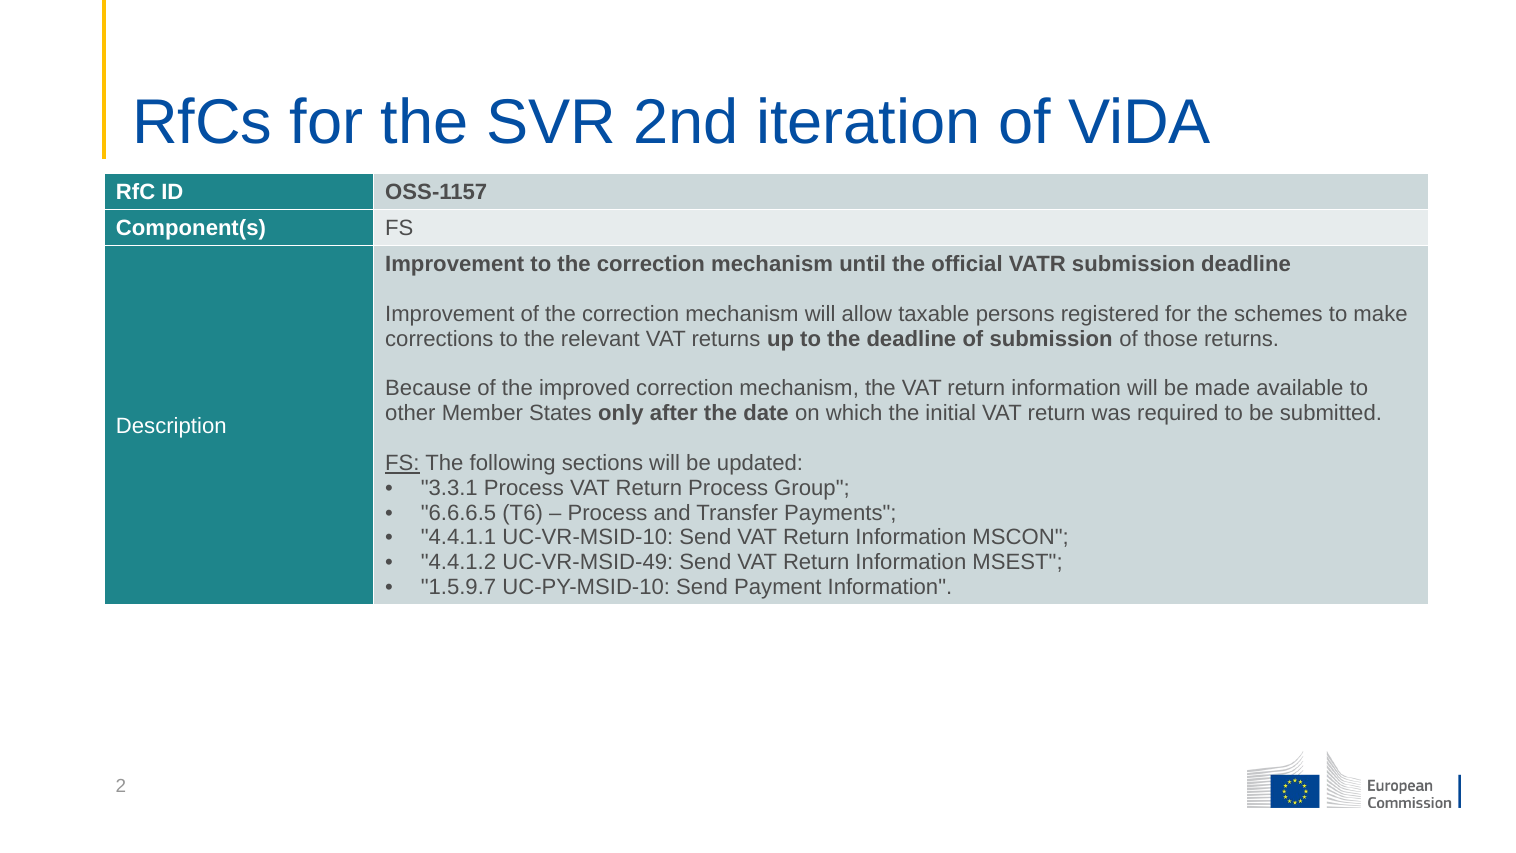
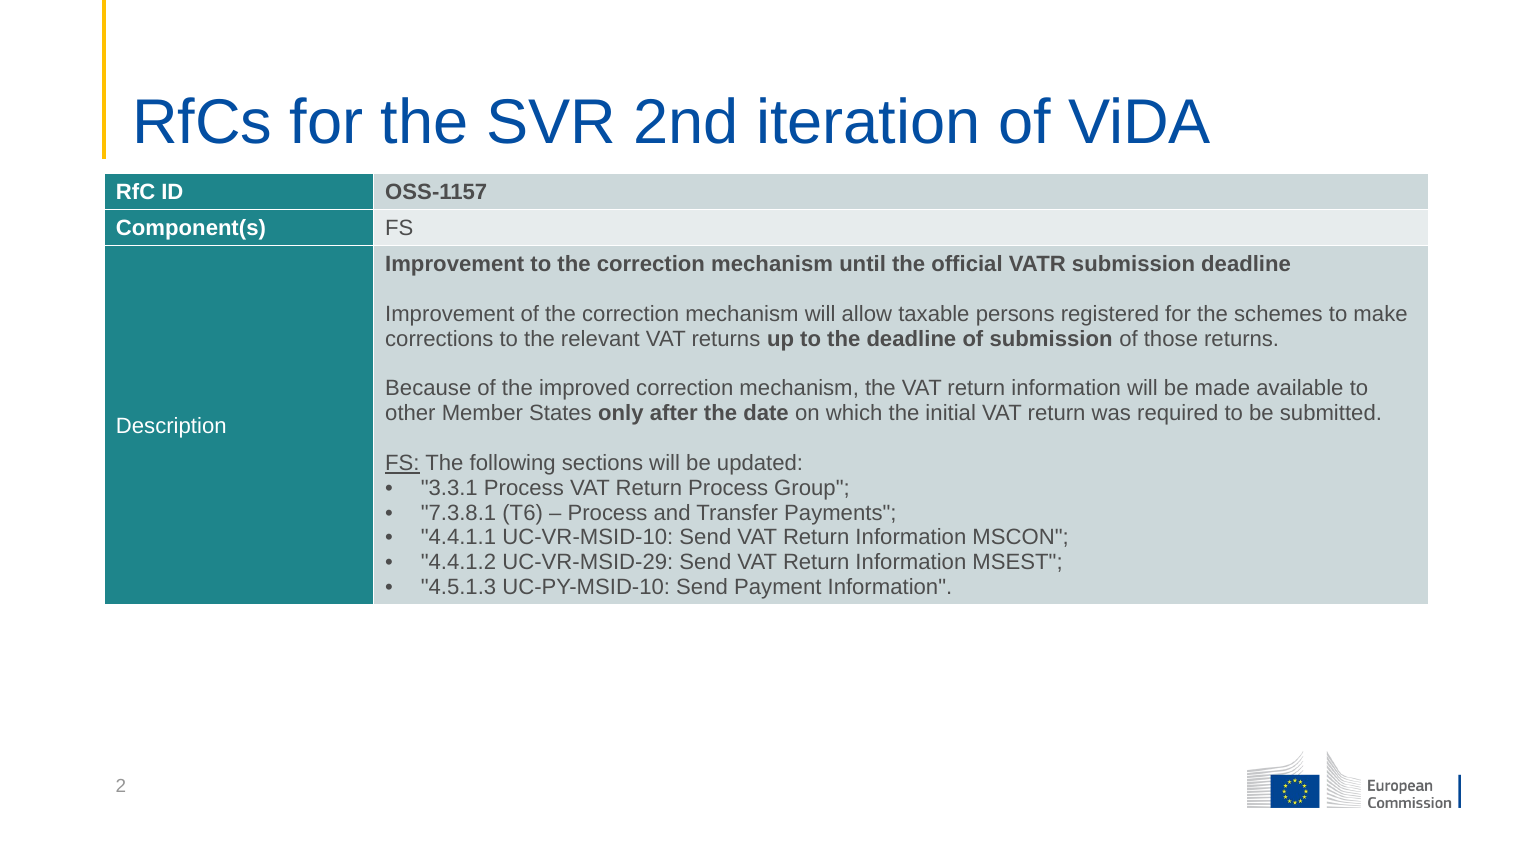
6.6.6.5: 6.6.6.5 -> 7.3.8.1 (459, 513)
UC-VR-MSID-49: UC-VR-MSID-49 -> UC-VR-MSID-29 (588, 562)
1.5.9.7: 1.5.9.7 -> 4.5.1.3 (459, 587)
